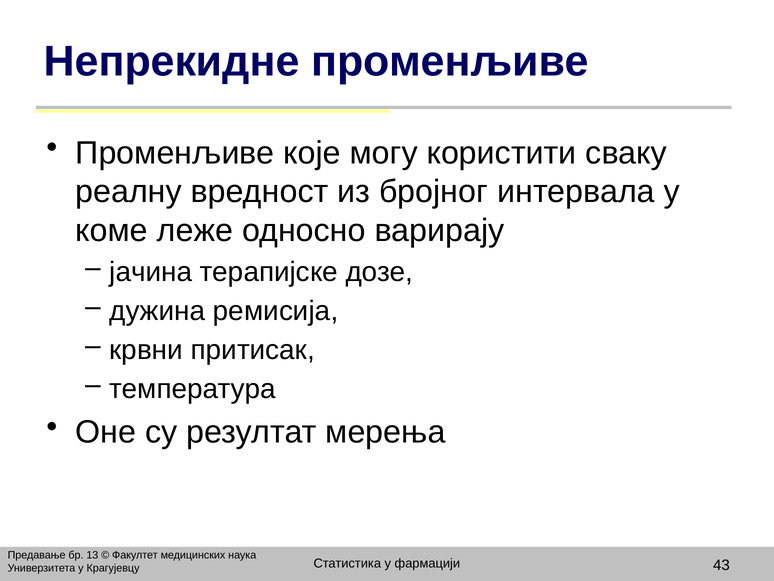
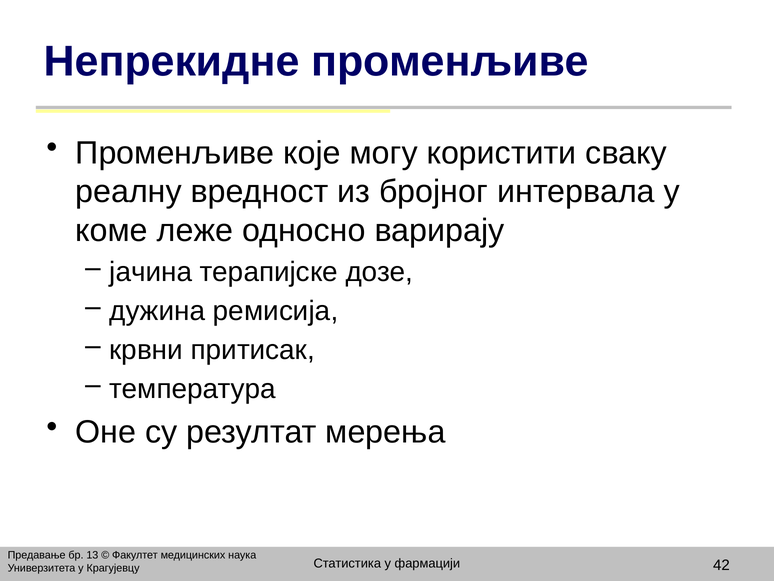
43: 43 -> 42 (721, 565)
